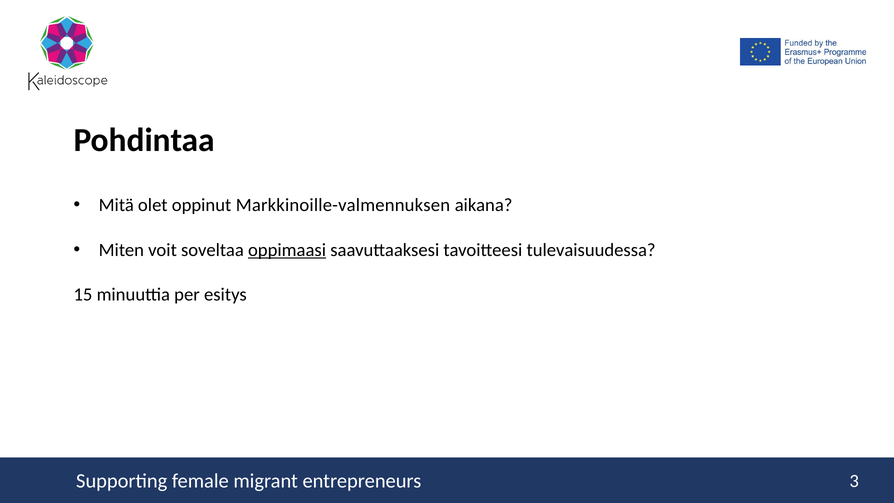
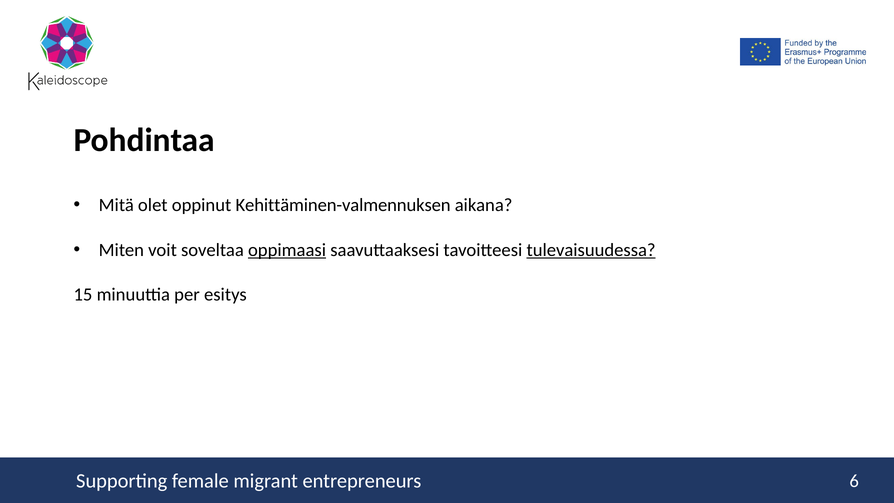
Markkinoille-valmennuksen: Markkinoille-valmennuksen -> Kehittäminen-valmennuksen (343, 205)
tulevaisuudessa underline: none -> present (591, 250)
3: 3 -> 6 (854, 481)
